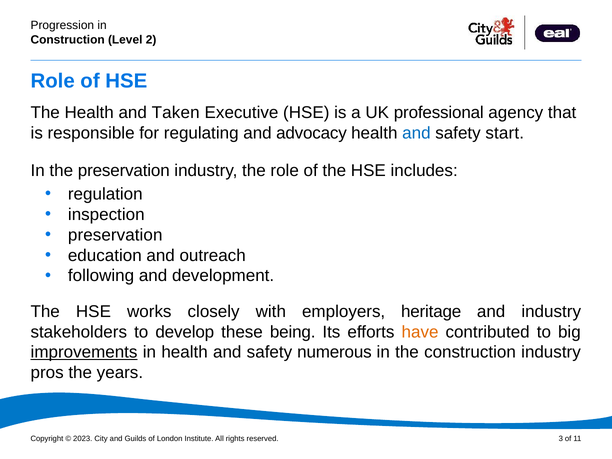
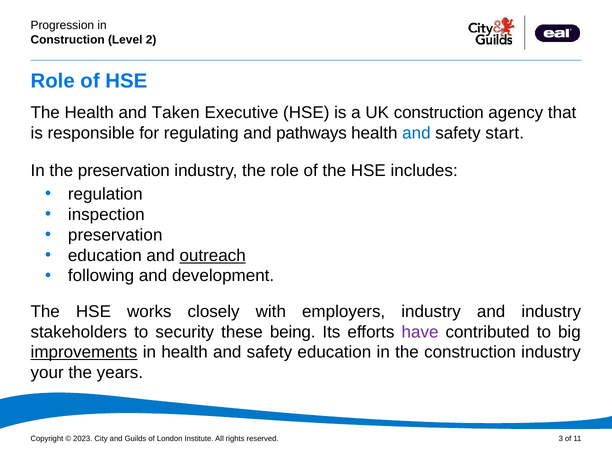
UK professional: professional -> construction (439, 113)
advocacy: advocacy -> pathways (311, 133)
outreach underline: none -> present (213, 255)
employers heritage: heritage -> industry (431, 312)
develop: develop -> security (185, 332)
have colour: orange -> purple (420, 332)
safety numerous: numerous -> education (334, 352)
pros: pros -> your (47, 373)
